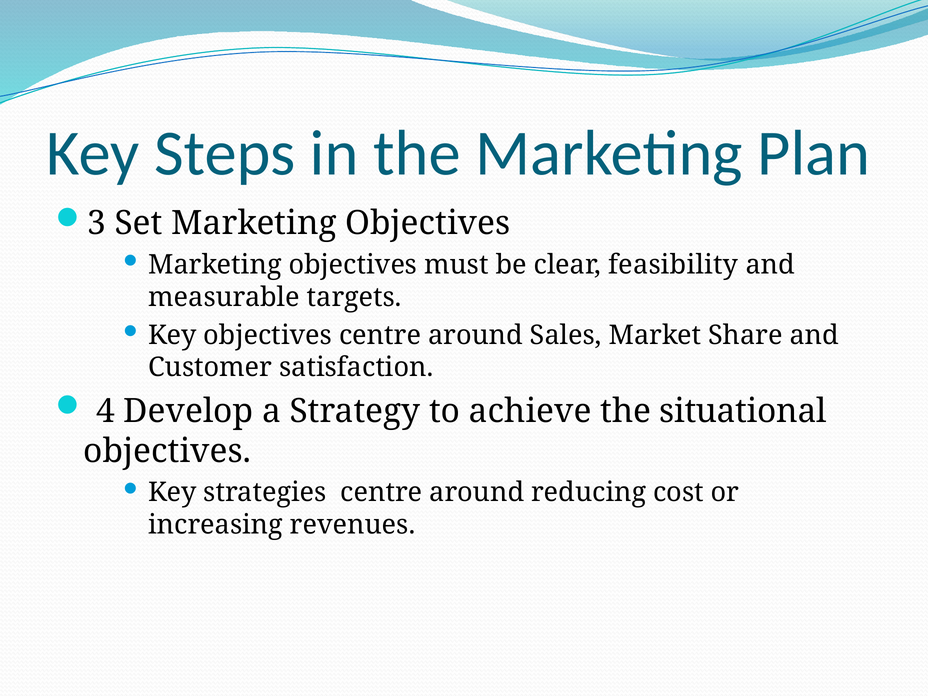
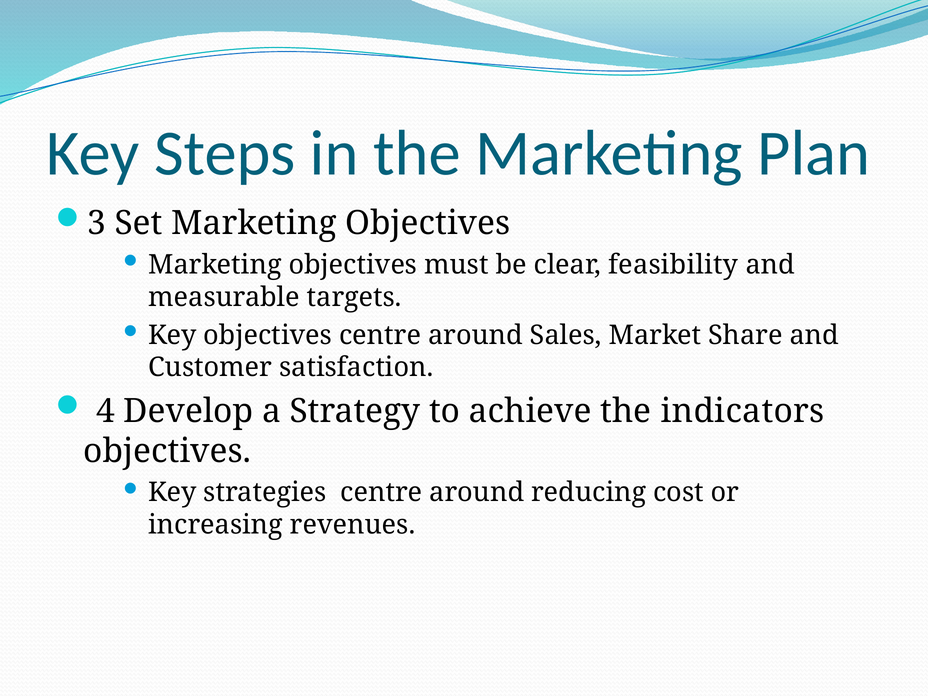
situational: situational -> indicators (743, 411)
